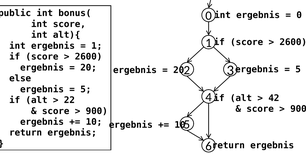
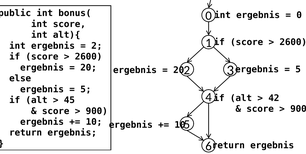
1: 1 -> 2 (97, 46)
22: 22 -> 45 (69, 100)
